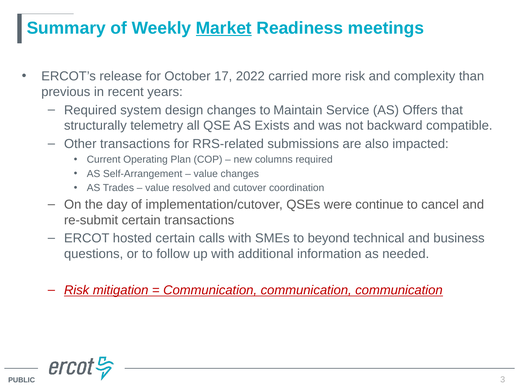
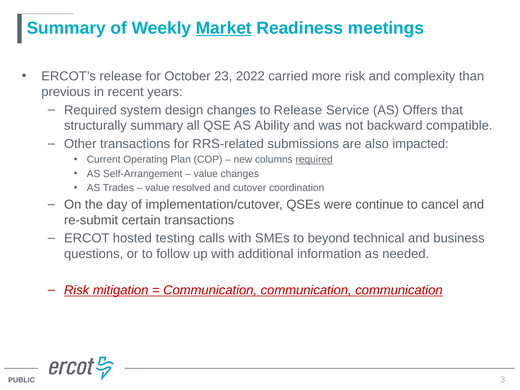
17: 17 -> 23 (223, 76)
to Maintain: Maintain -> Release (298, 110)
structurally telemetry: telemetry -> summary (157, 126)
Exists: Exists -> Ability (272, 126)
required underline: none -> present (314, 160)
hosted certain: certain -> testing (175, 238)
